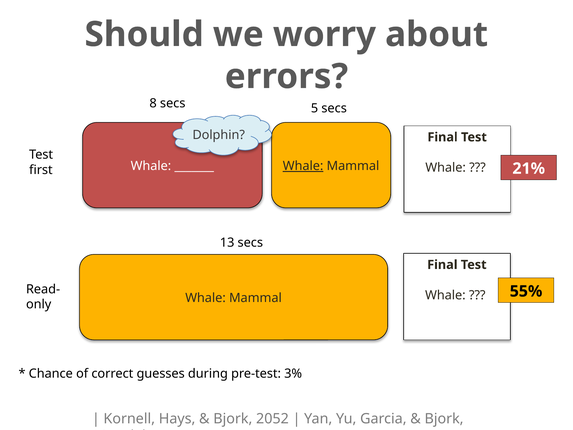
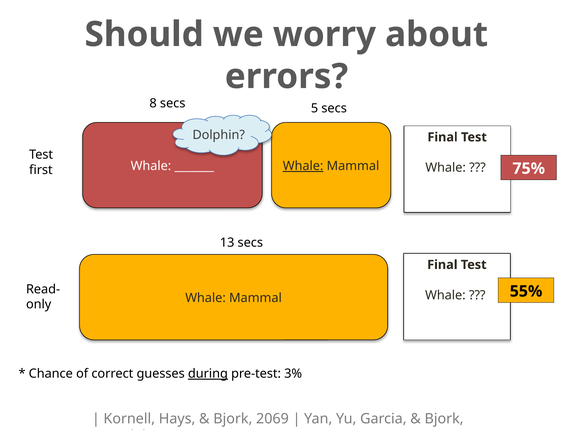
21%: 21% -> 75% (529, 168)
during underline: none -> present (208, 373)
2052: 2052 -> 2069 (272, 418)
